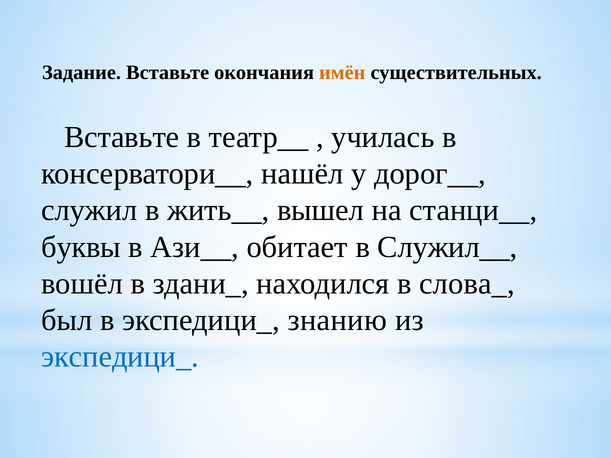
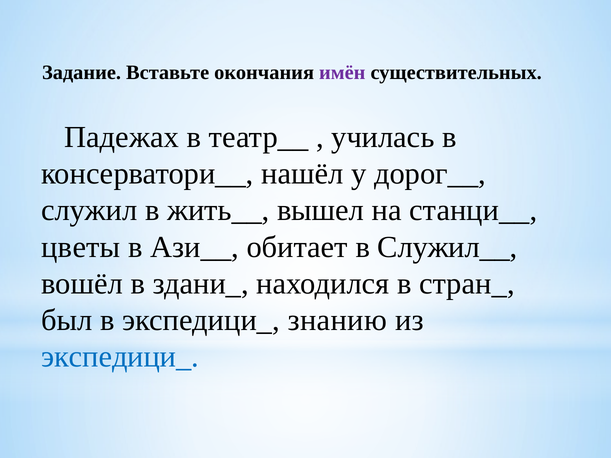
имён colour: orange -> purple (342, 73)
Вставьте: Вставьте -> Падежах (122, 137)
буквы: буквы -> цветы (81, 247)
слова_: слова_ -> стран_ (467, 284)
